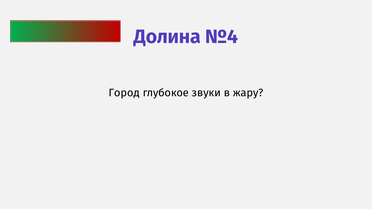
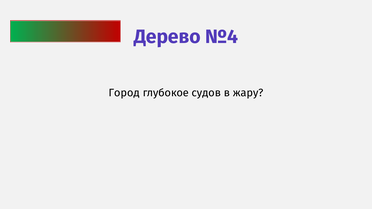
Долина: Долина -> Дерево (167, 37)
звуки: звуки -> судов (206, 93)
